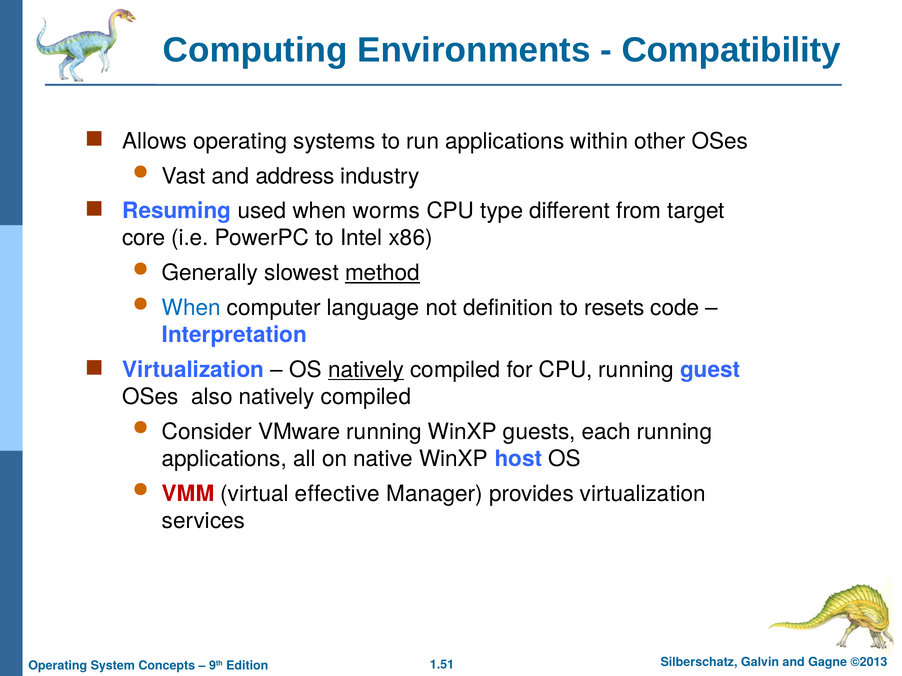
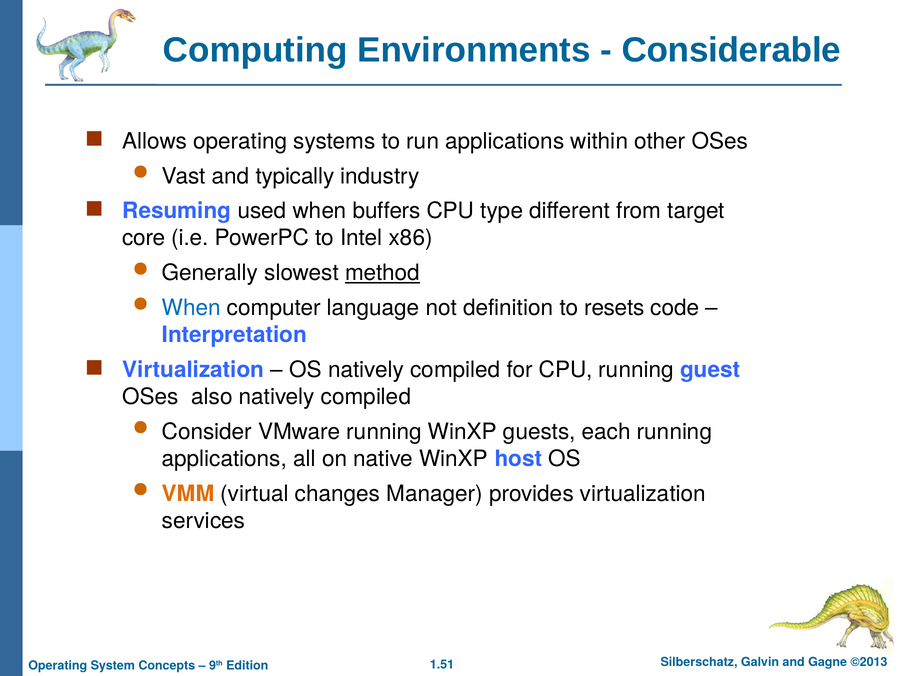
Compatibility: Compatibility -> Considerable (731, 50)
address: address -> typically (295, 176)
worms: worms -> buffers (387, 211)
natively underline: present -> none (366, 370)
VMM colour: red -> orange (188, 494)
effective: effective -> changes (338, 494)
